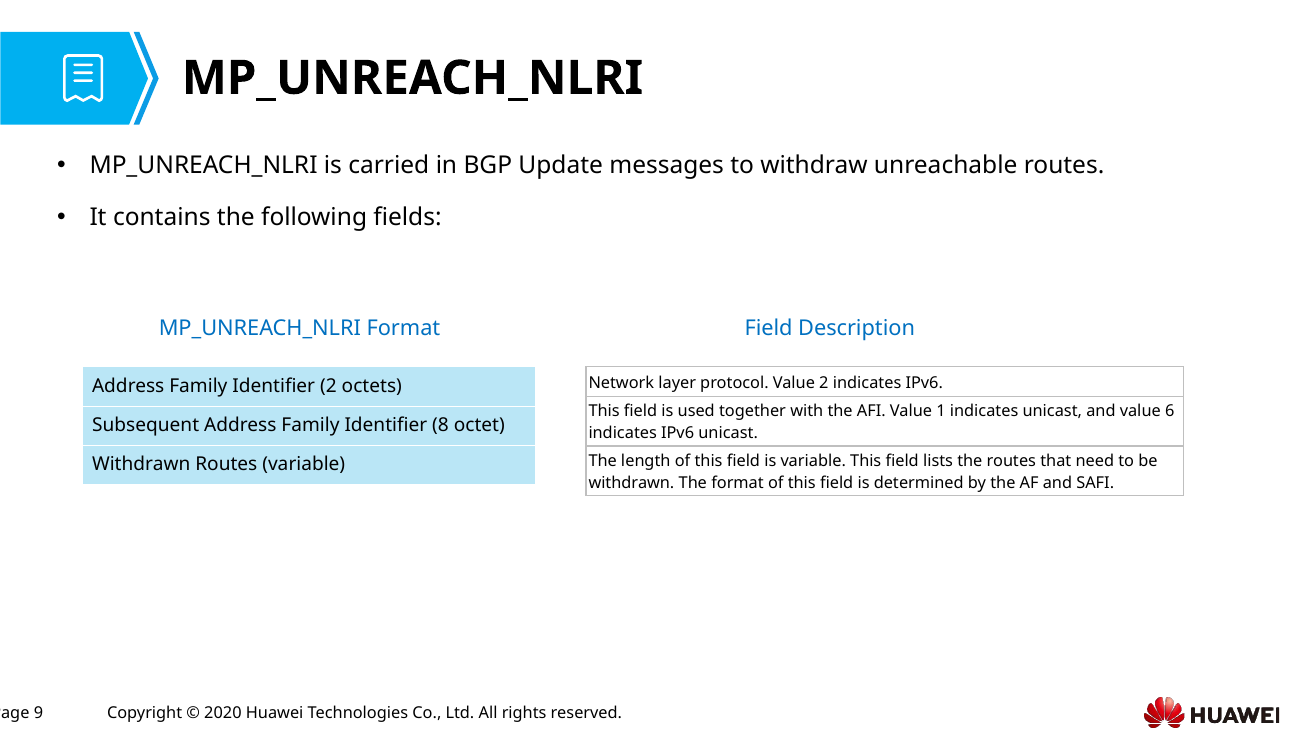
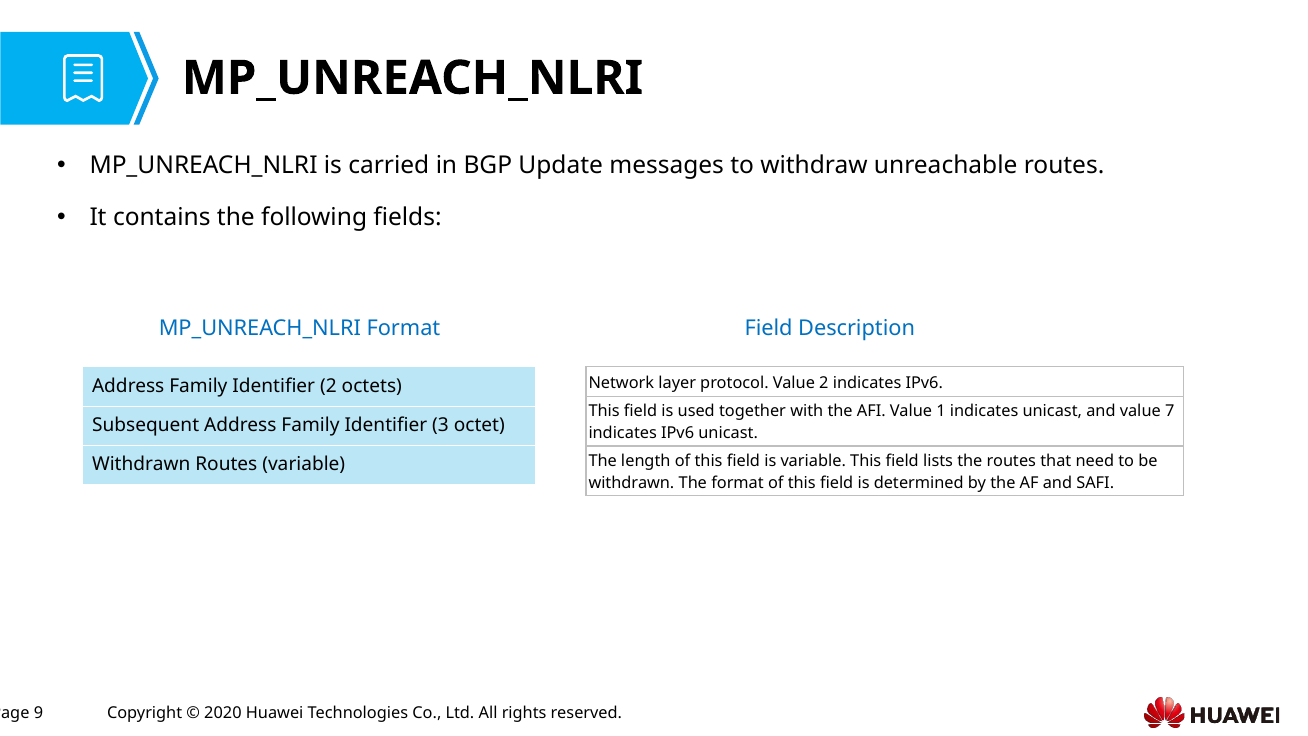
6: 6 -> 7 (1170, 411)
8: 8 -> 3 (441, 425)
